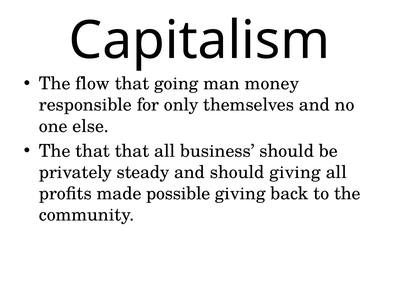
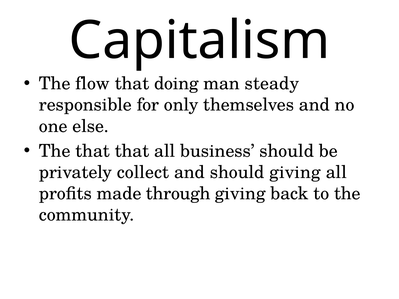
going: going -> doing (176, 84)
money: money -> steady (272, 84)
steady: steady -> collect (143, 172)
possible: possible -> through (178, 194)
